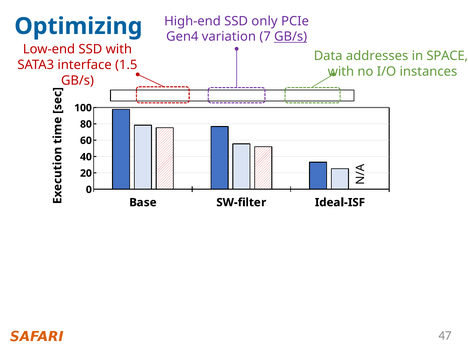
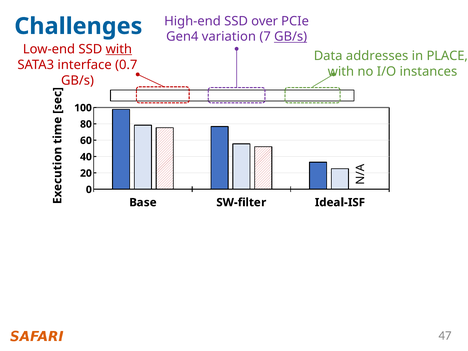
only: only -> over (265, 21)
Optimizing: Optimizing -> Challenges (78, 26)
with underline: none -> present (119, 49)
SPACE: SPACE -> PLACE (447, 56)
1.5: 1.5 -> 0.7 (126, 65)
